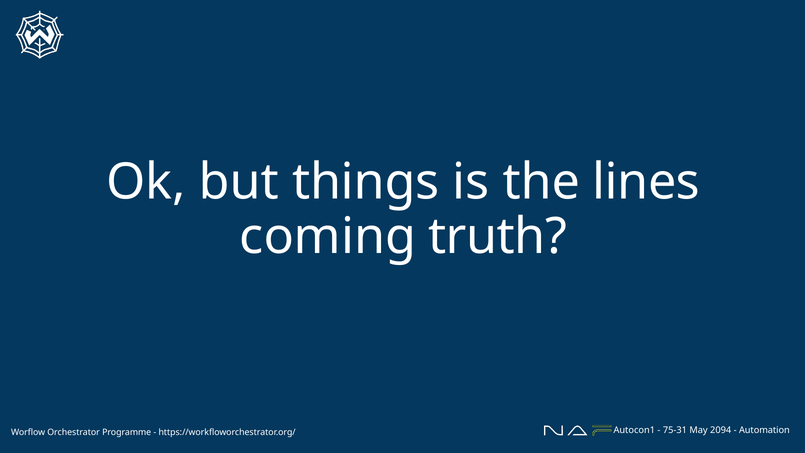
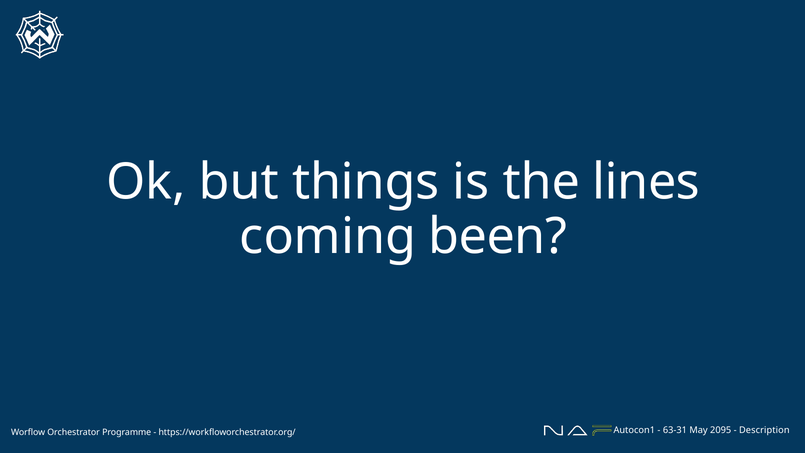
truth: truth -> been (498, 237)
75-31: 75-31 -> 63-31 (675, 430)
2094: 2094 -> 2095 (721, 430)
Automation: Automation -> Description (764, 430)
